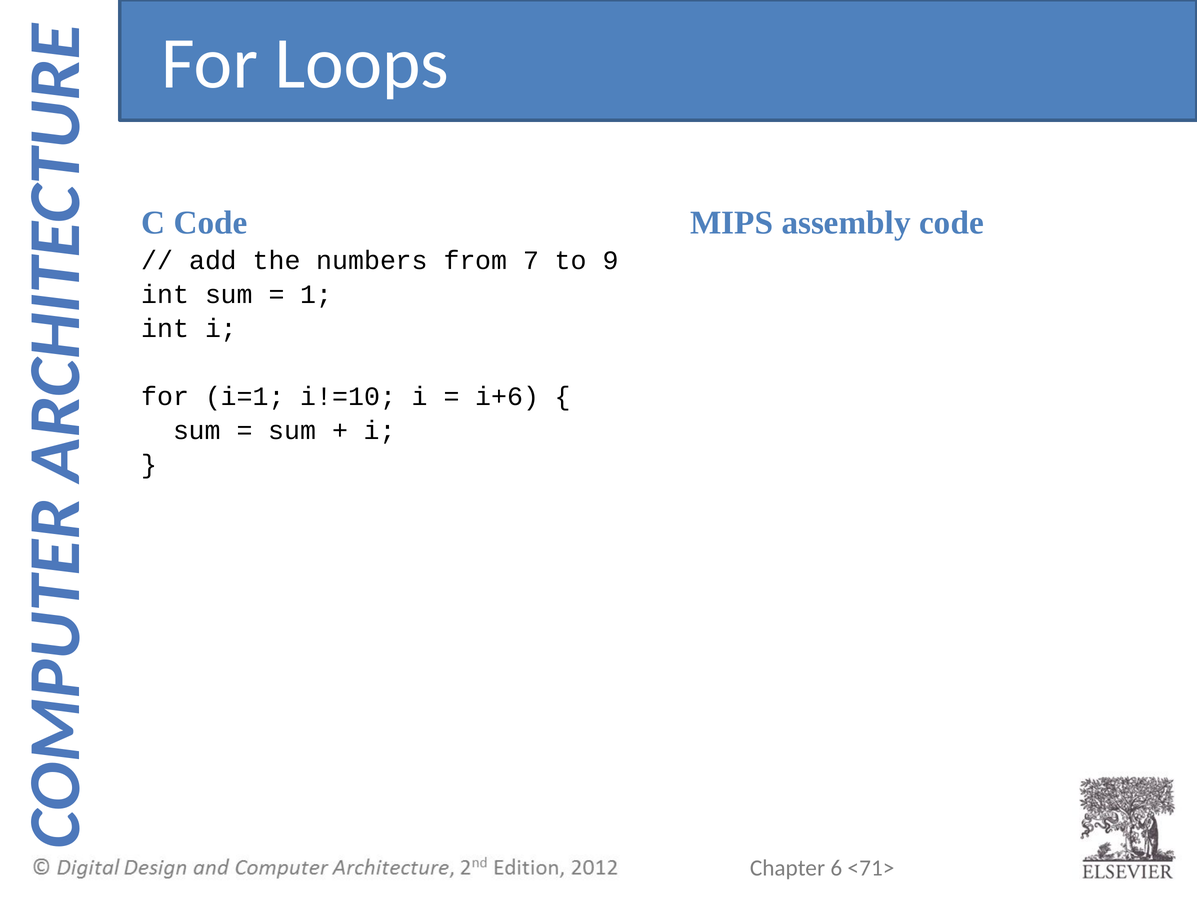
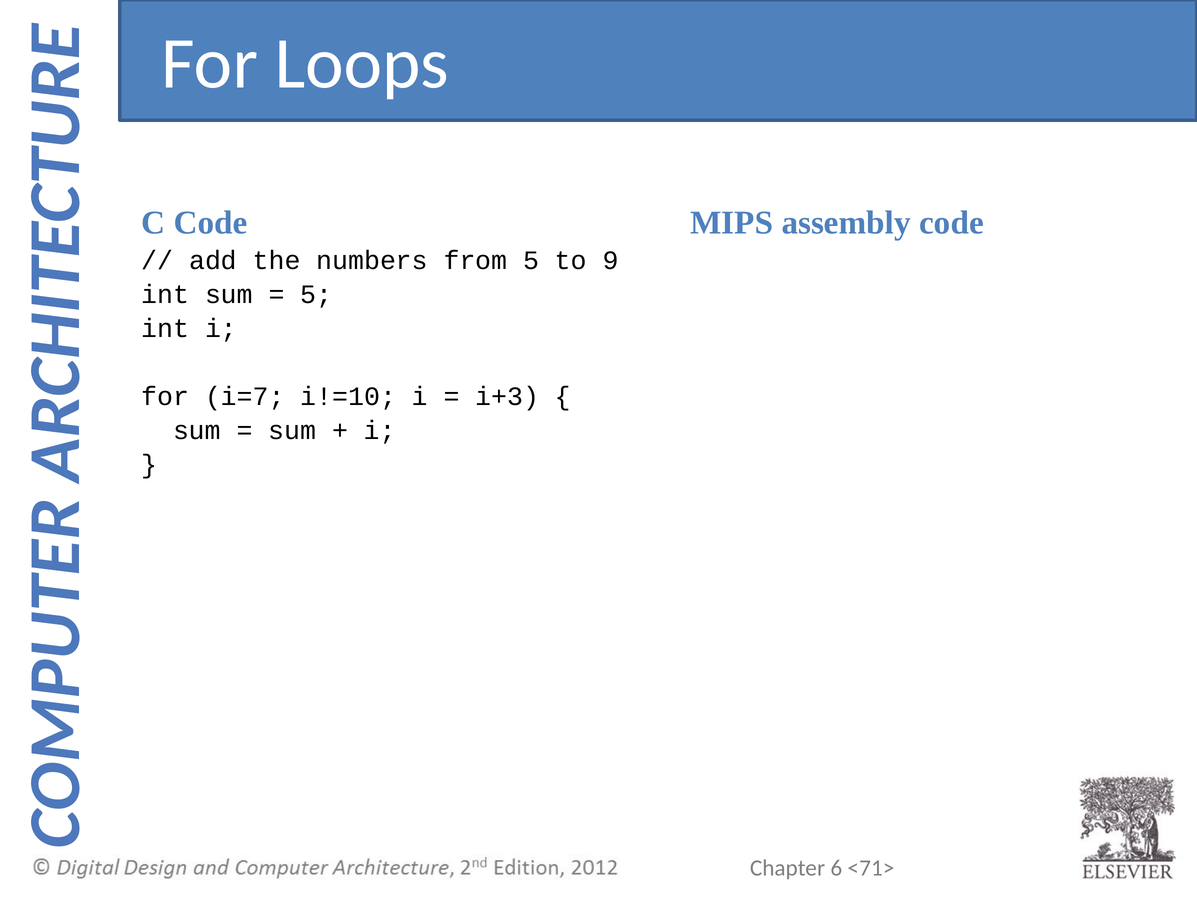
from 7: 7 -> 5 (531, 261)
1: 1 -> 5 (316, 295)
i=1: i=1 -> i=7 (245, 397)
i+6: i+6 -> i+3 (507, 397)
